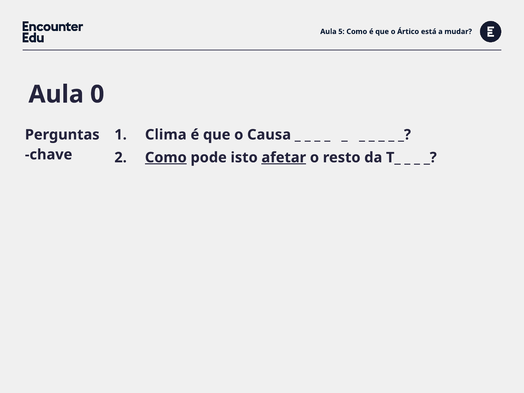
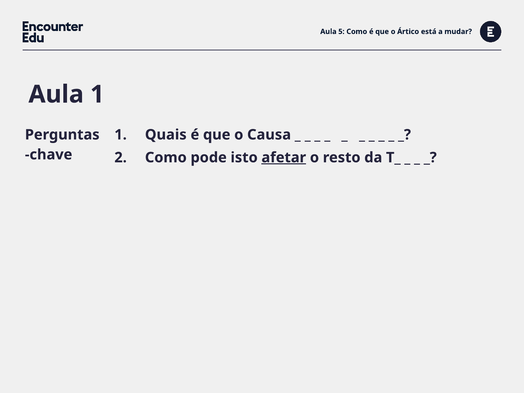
Aula 0: 0 -> 1 (97, 94)
Clima: Clima -> Quais (166, 135)
Como underline: present -> none (166, 158)
